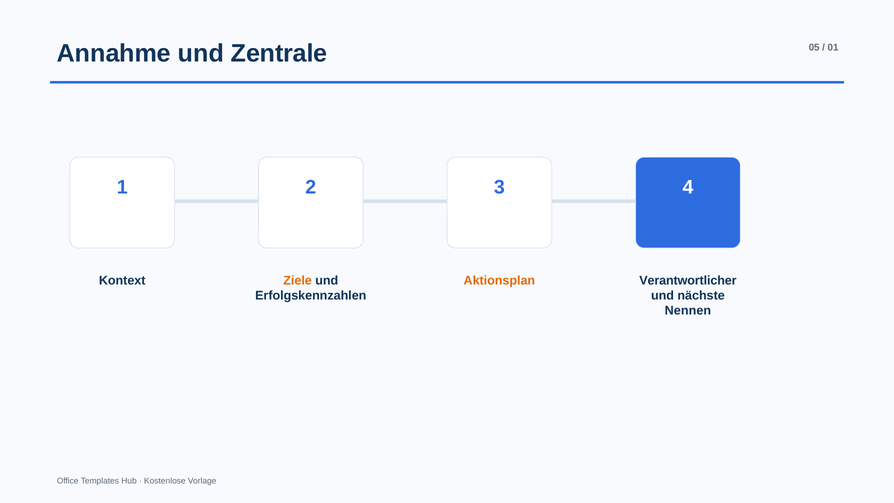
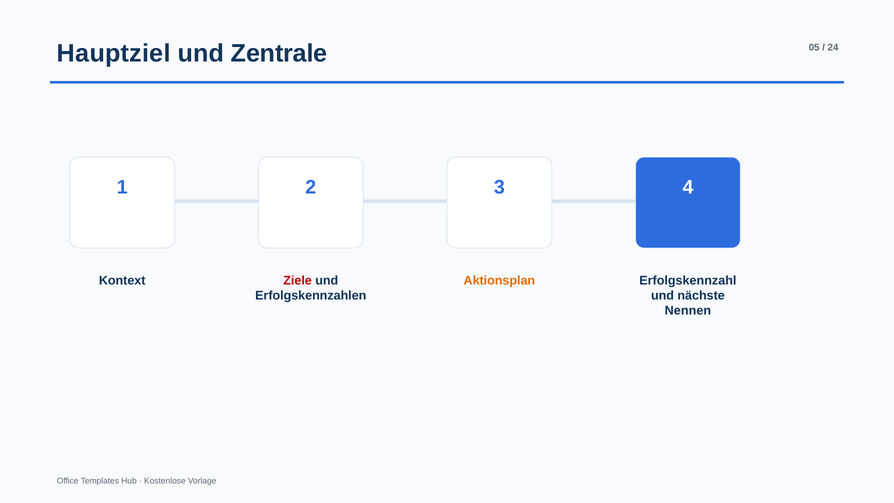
Annahme: Annahme -> Hauptziel (114, 54)
01: 01 -> 24 (833, 48)
Ziele colour: orange -> red (298, 281)
Verantwortlicher: Verantwortlicher -> Erfolgskennzahl (688, 281)
